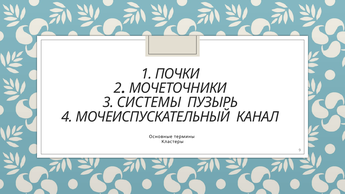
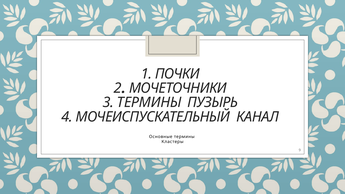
3 СИСТЕМЫ: СИСТЕМЫ -> ТЕРМИНЫ (149, 103)
